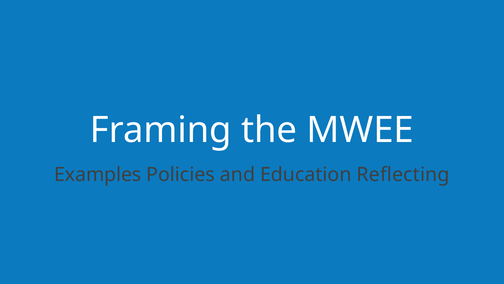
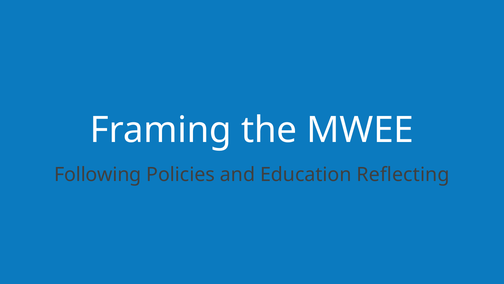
Examples: Examples -> Following (98, 174)
